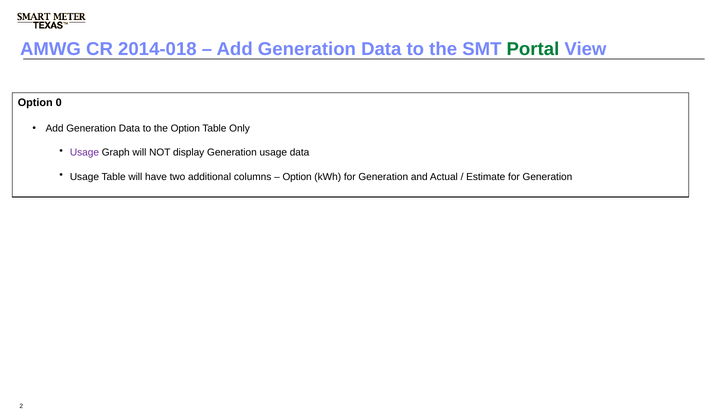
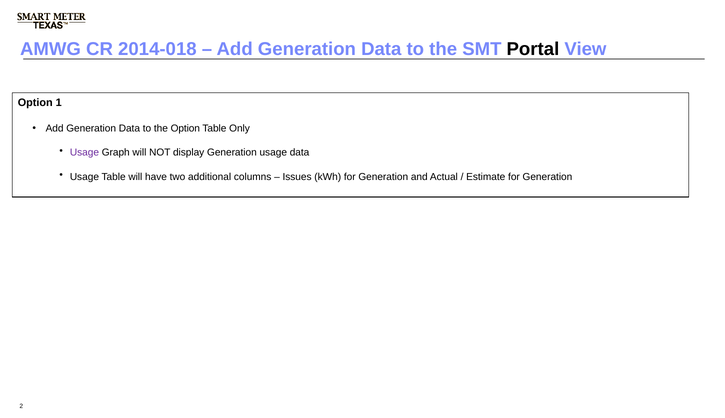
Portal colour: green -> black (533, 49)
0: 0 -> 1 (59, 103)
Option: Option -> Issues (297, 177)
